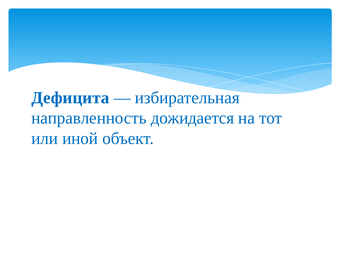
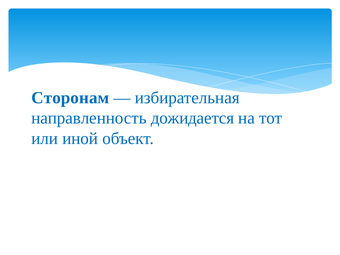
Дефицита: Дефицита -> Сторонам (70, 98)
